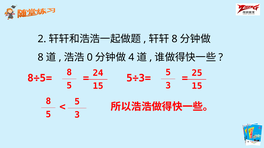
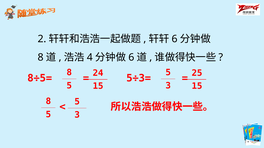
8: 8 -> 6 (175, 39)
0: 0 -> 4 (90, 58)
4: 4 -> 6 (131, 58)
